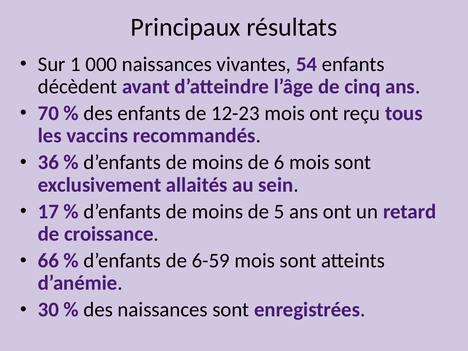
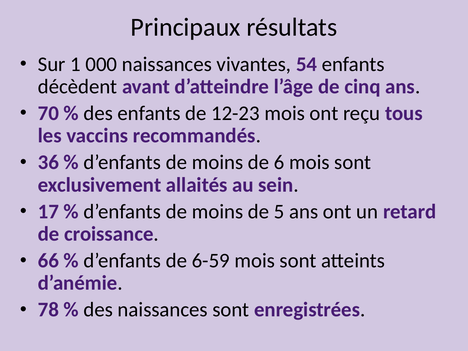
30: 30 -> 78 (48, 310)
